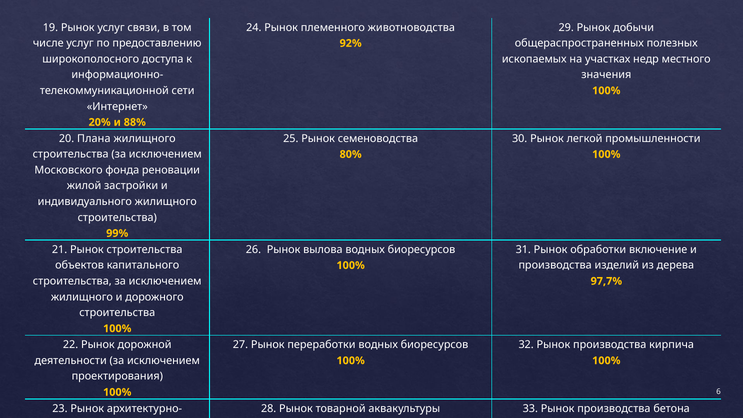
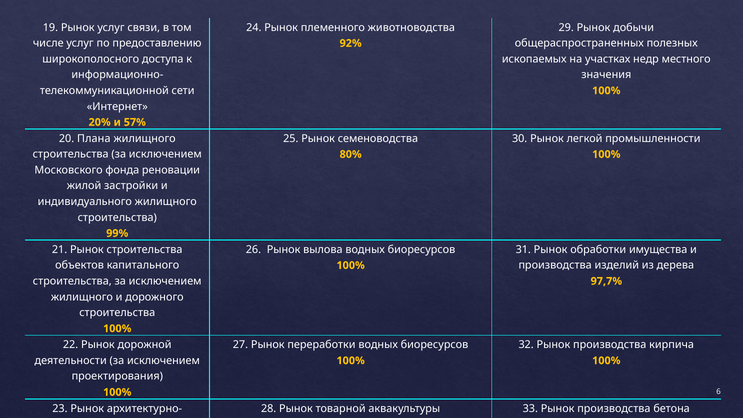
88%: 88% -> 57% (135, 122)
включение: включение -> имущества (658, 250)
